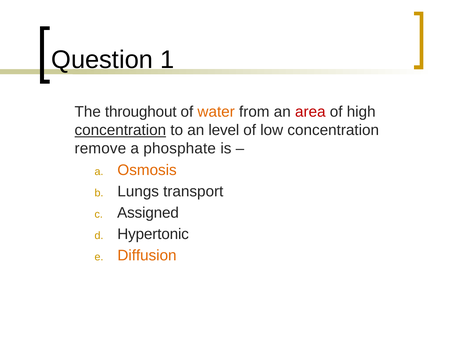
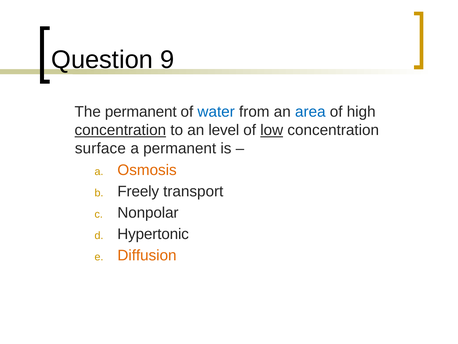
1: 1 -> 9 (167, 60)
The throughout: throughout -> permanent (141, 112)
water colour: orange -> blue (216, 112)
area colour: red -> blue (310, 112)
low underline: none -> present (272, 130)
remove: remove -> surface (100, 148)
a phosphate: phosphate -> permanent (180, 148)
Lungs: Lungs -> Freely (138, 191)
Assigned: Assigned -> Nonpolar (148, 212)
